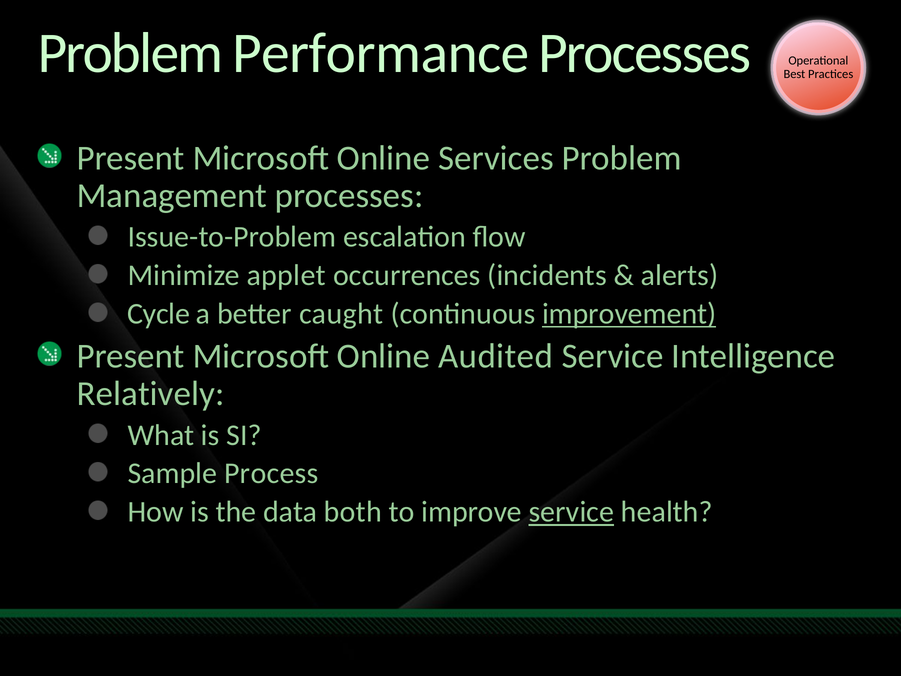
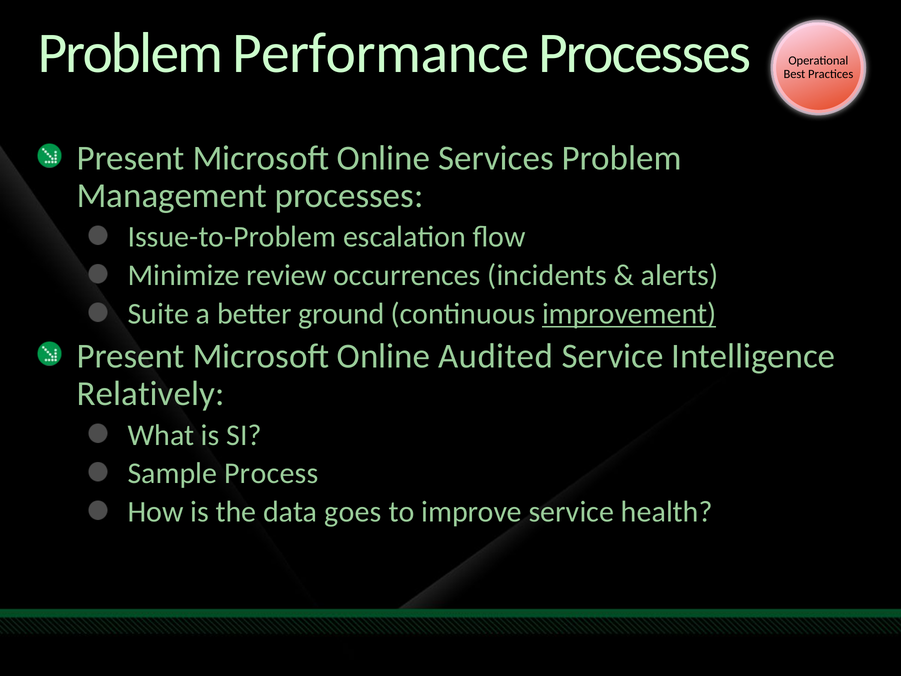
applet: applet -> review (287, 275)
Cycle: Cycle -> Suite (158, 314)
caught: caught -> ground (341, 314)
both: both -> goes (353, 512)
service underline: present -> none (571, 512)
